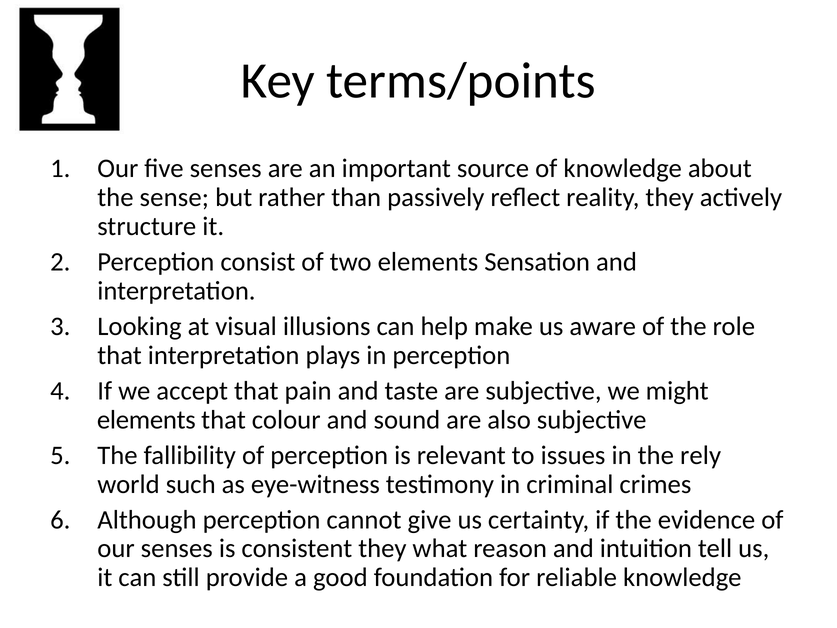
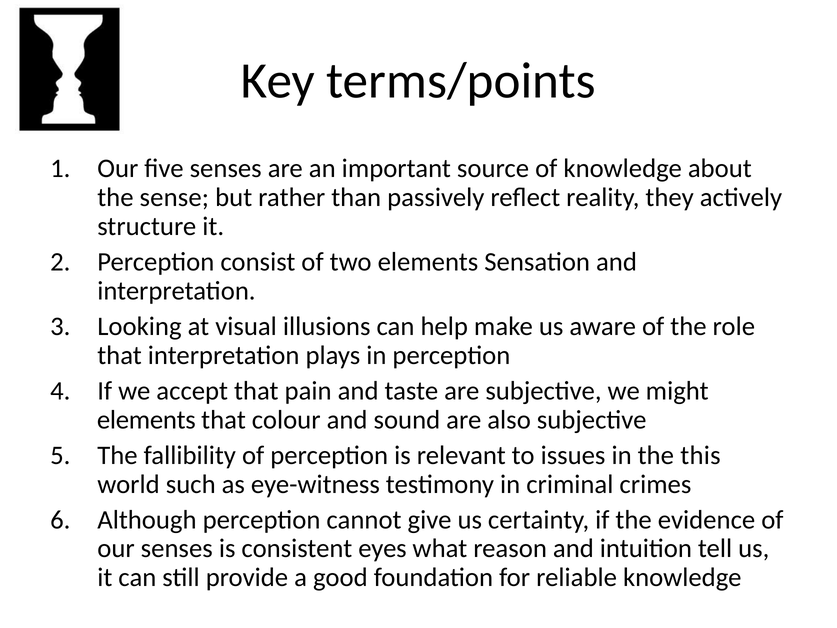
rely: rely -> this (700, 455)
consistent they: they -> eyes (382, 548)
